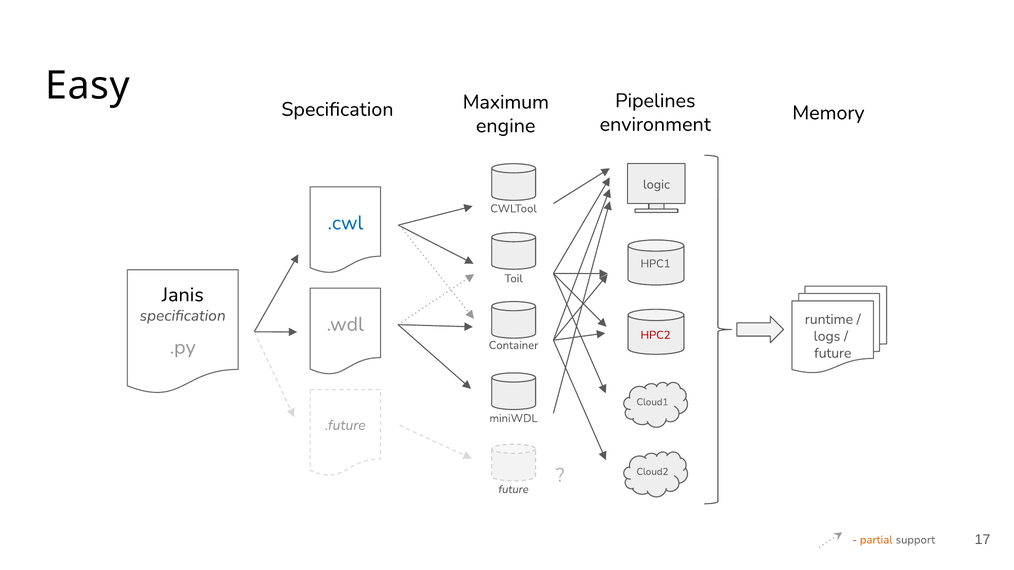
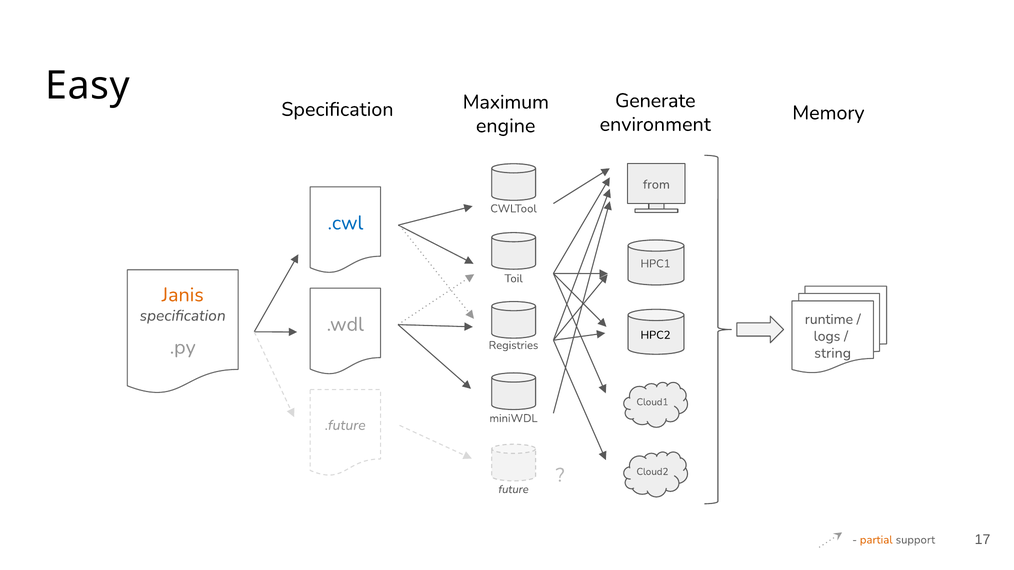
Pipelines: Pipelines -> Generate (655, 101)
logic: logic -> from (656, 185)
Janis colour: black -> orange (183, 295)
HPC2 colour: red -> black (656, 335)
Container: Container -> Registries (514, 346)
future: future -> string (833, 353)
